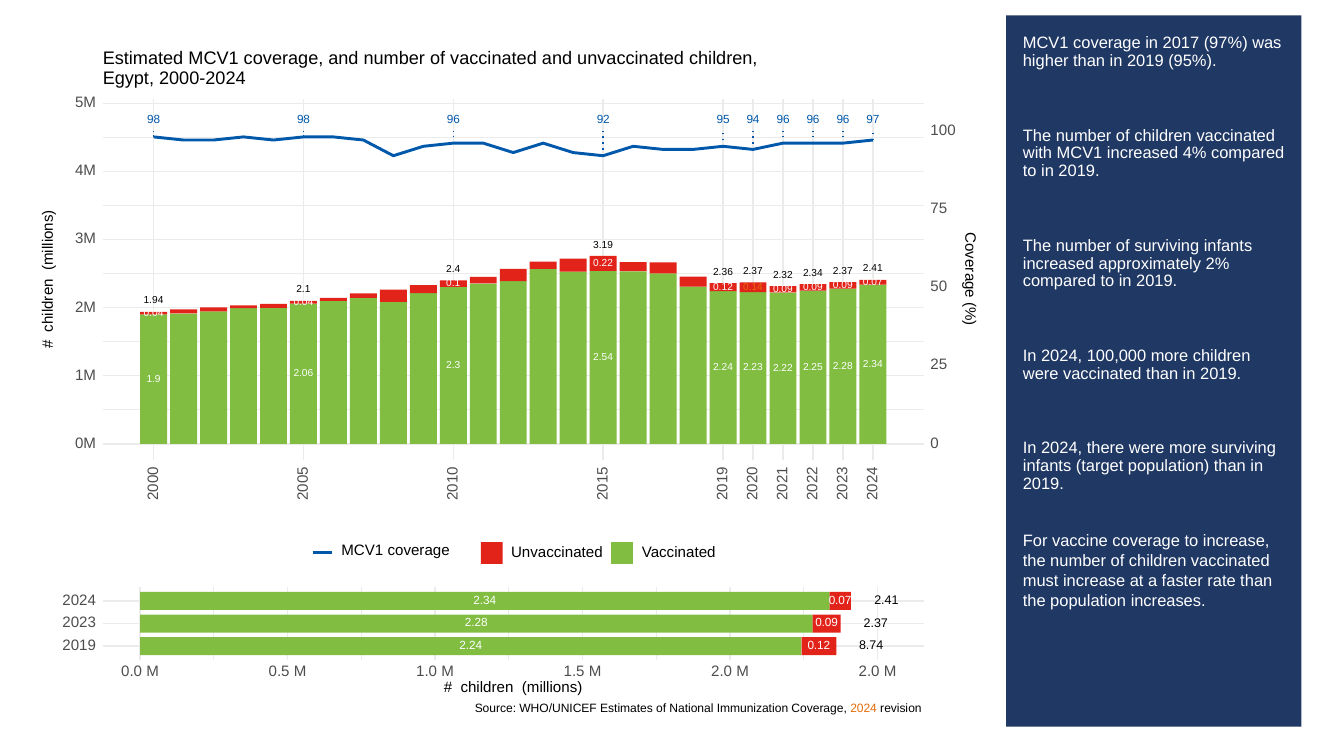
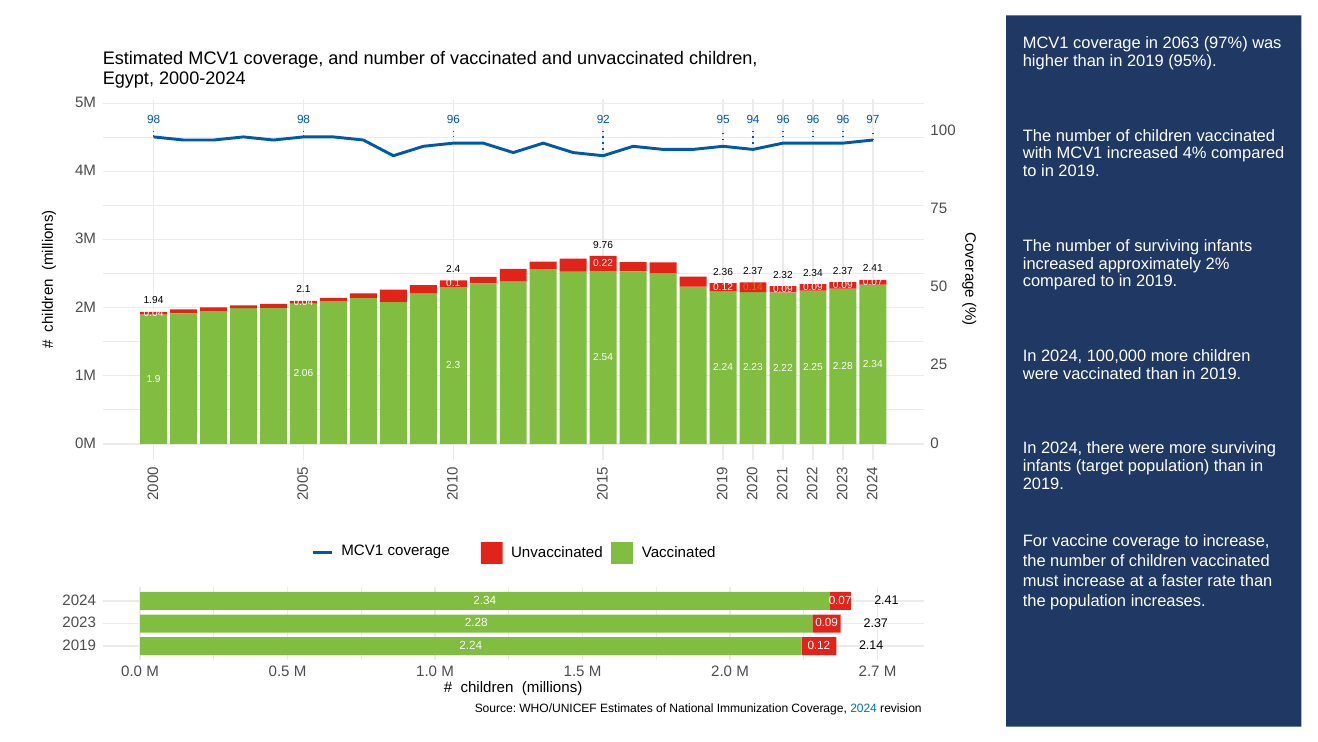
2017: 2017 -> 2063 (1181, 43)
3.19: 3.19 -> 9.76 (603, 244)
8.74: 8.74 -> 2.14 (871, 645)
2.0 M 2.0: 2.0 -> 2.7 (869, 671)
2024 colour: orange -> blue (864, 708)
